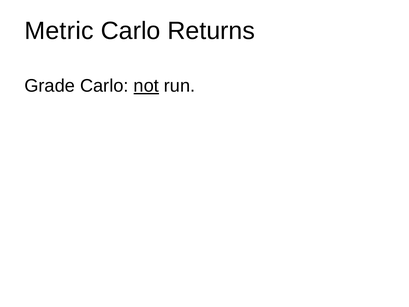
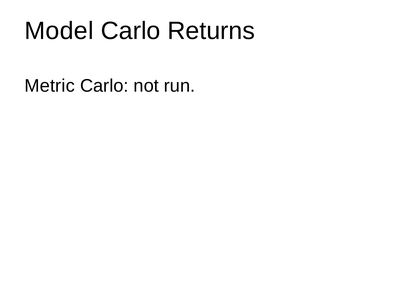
Metric: Metric -> Model (59, 31)
Grade: Grade -> Metric (50, 86)
not underline: present -> none (146, 86)
